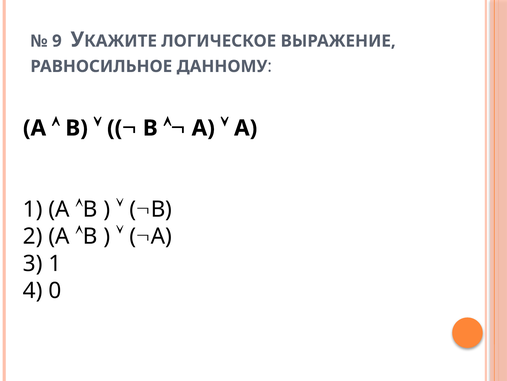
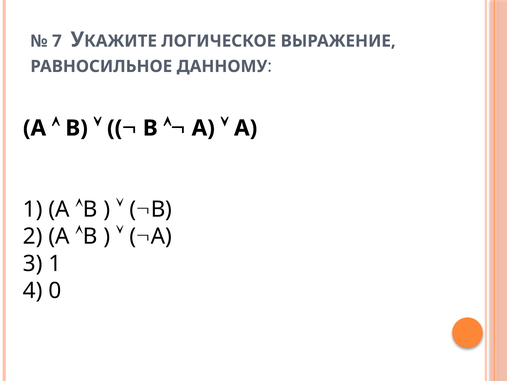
9: 9 -> 7 (57, 41)
